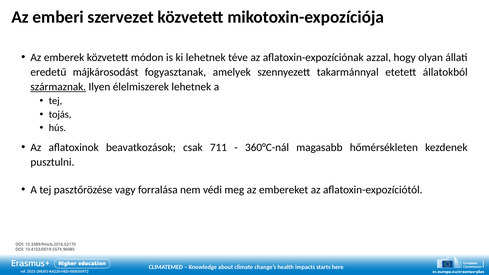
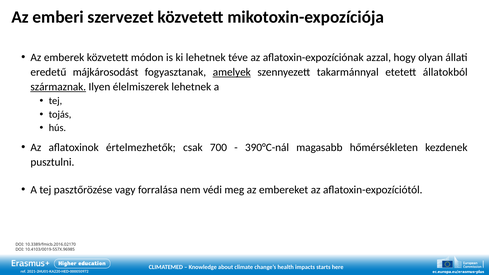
amelyek underline: none -> present (232, 72)
beavatkozások: beavatkozások -> értelmezhetők (141, 147)
711: 711 -> 700 (218, 147)
360°C-nál: 360°C-nál -> 390°C-nál (267, 147)
